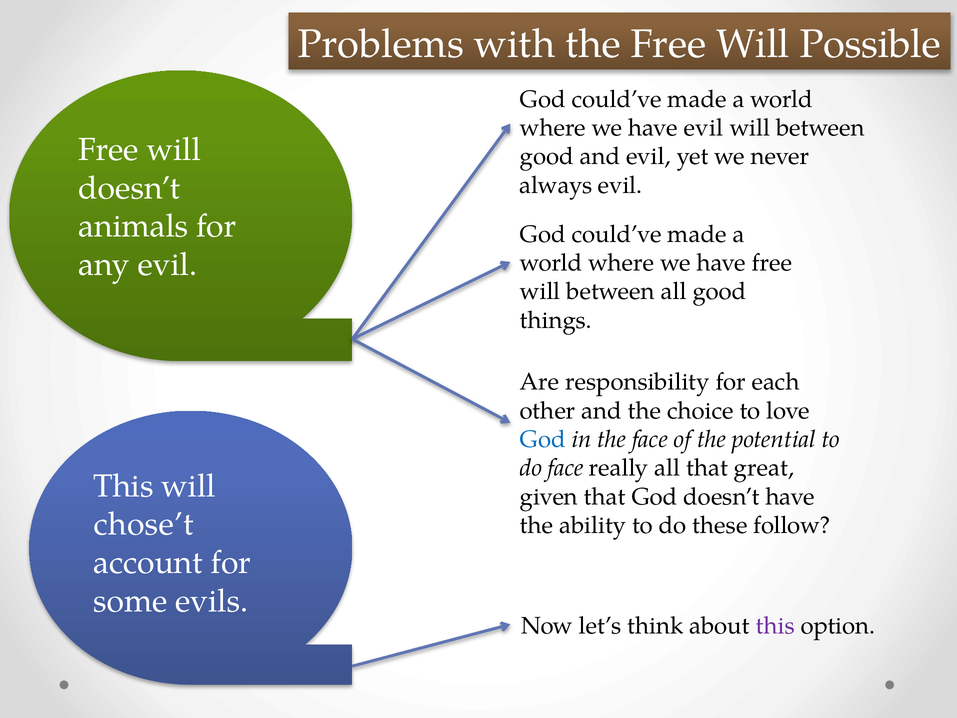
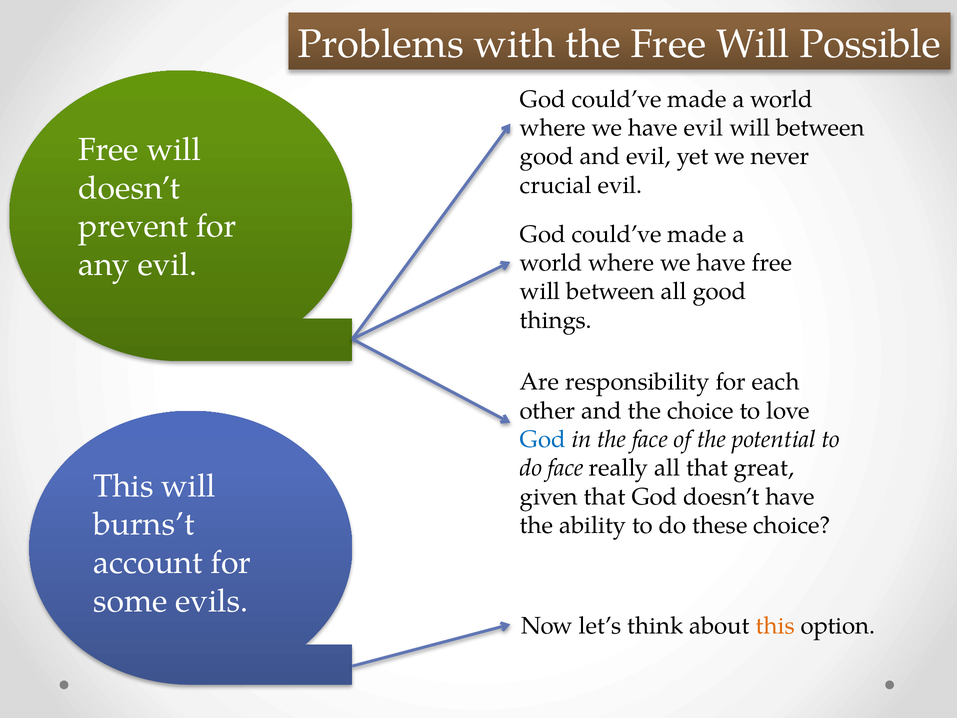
always: always -> crucial (556, 185)
animals: animals -> prevent (133, 226)
chose’t: chose’t -> burns’t (144, 524)
these follow: follow -> choice (792, 525)
this colour: purple -> orange (775, 626)
